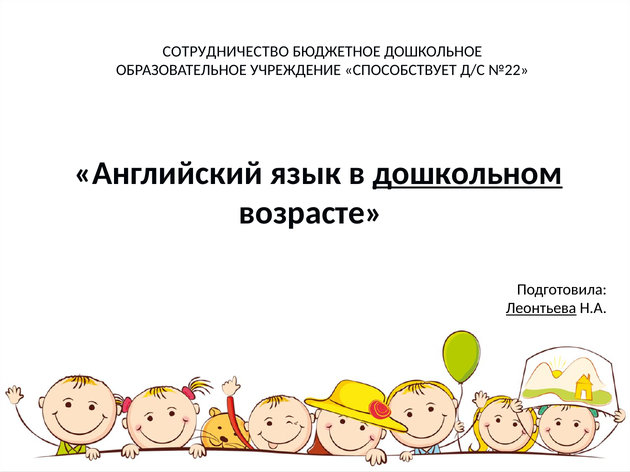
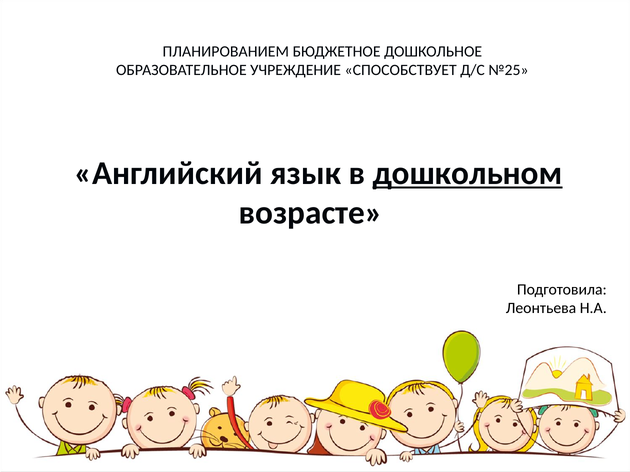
СОТРУДНИЧЕСТВО: СОТРУДНИЧЕСТВО -> ПЛАНИРОВАНИЕМ (226, 51)
№22: №22 -> №25 (508, 70)
Леонтьева underline: present -> none (541, 309)
